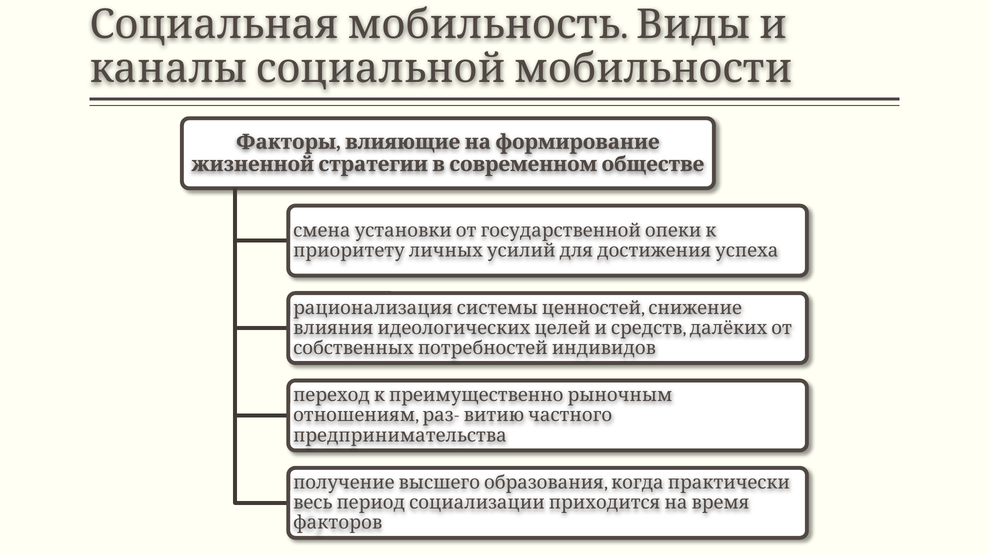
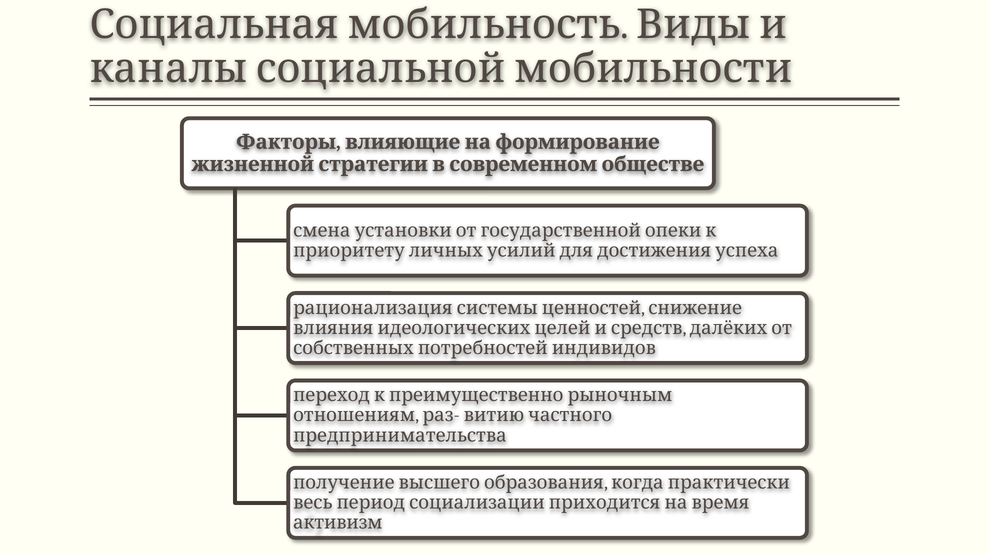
факторов: факторов -> активизм (338, 523)
